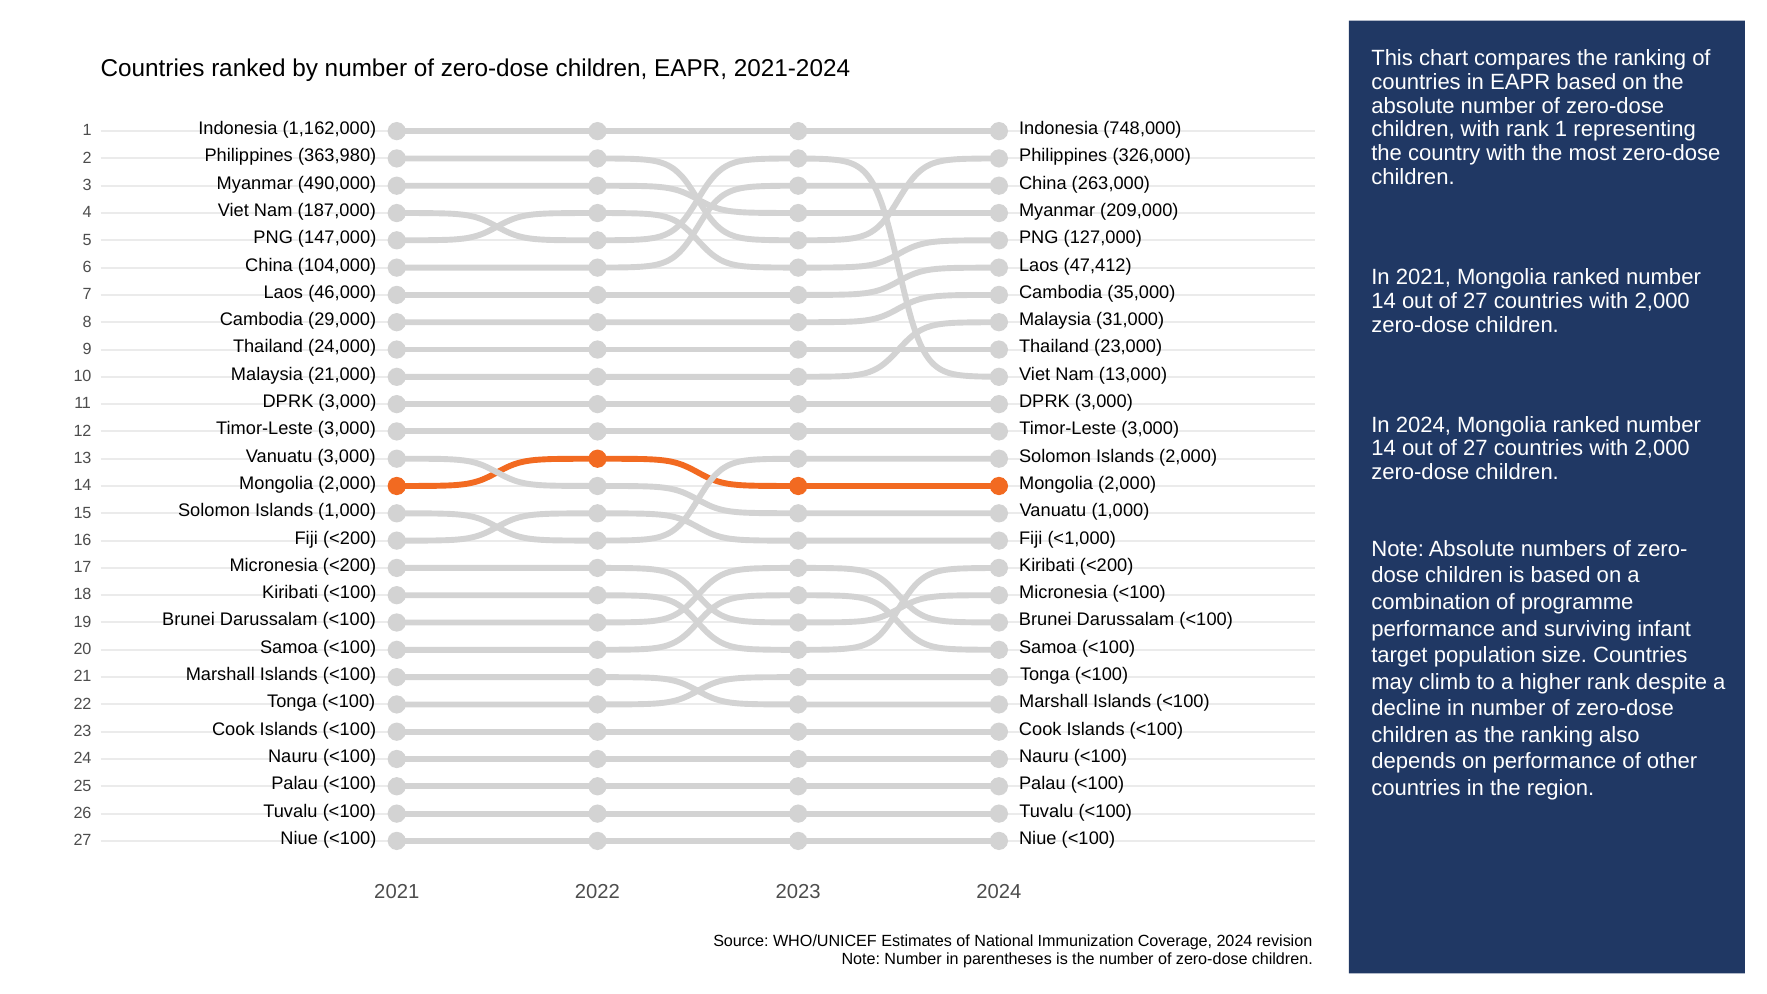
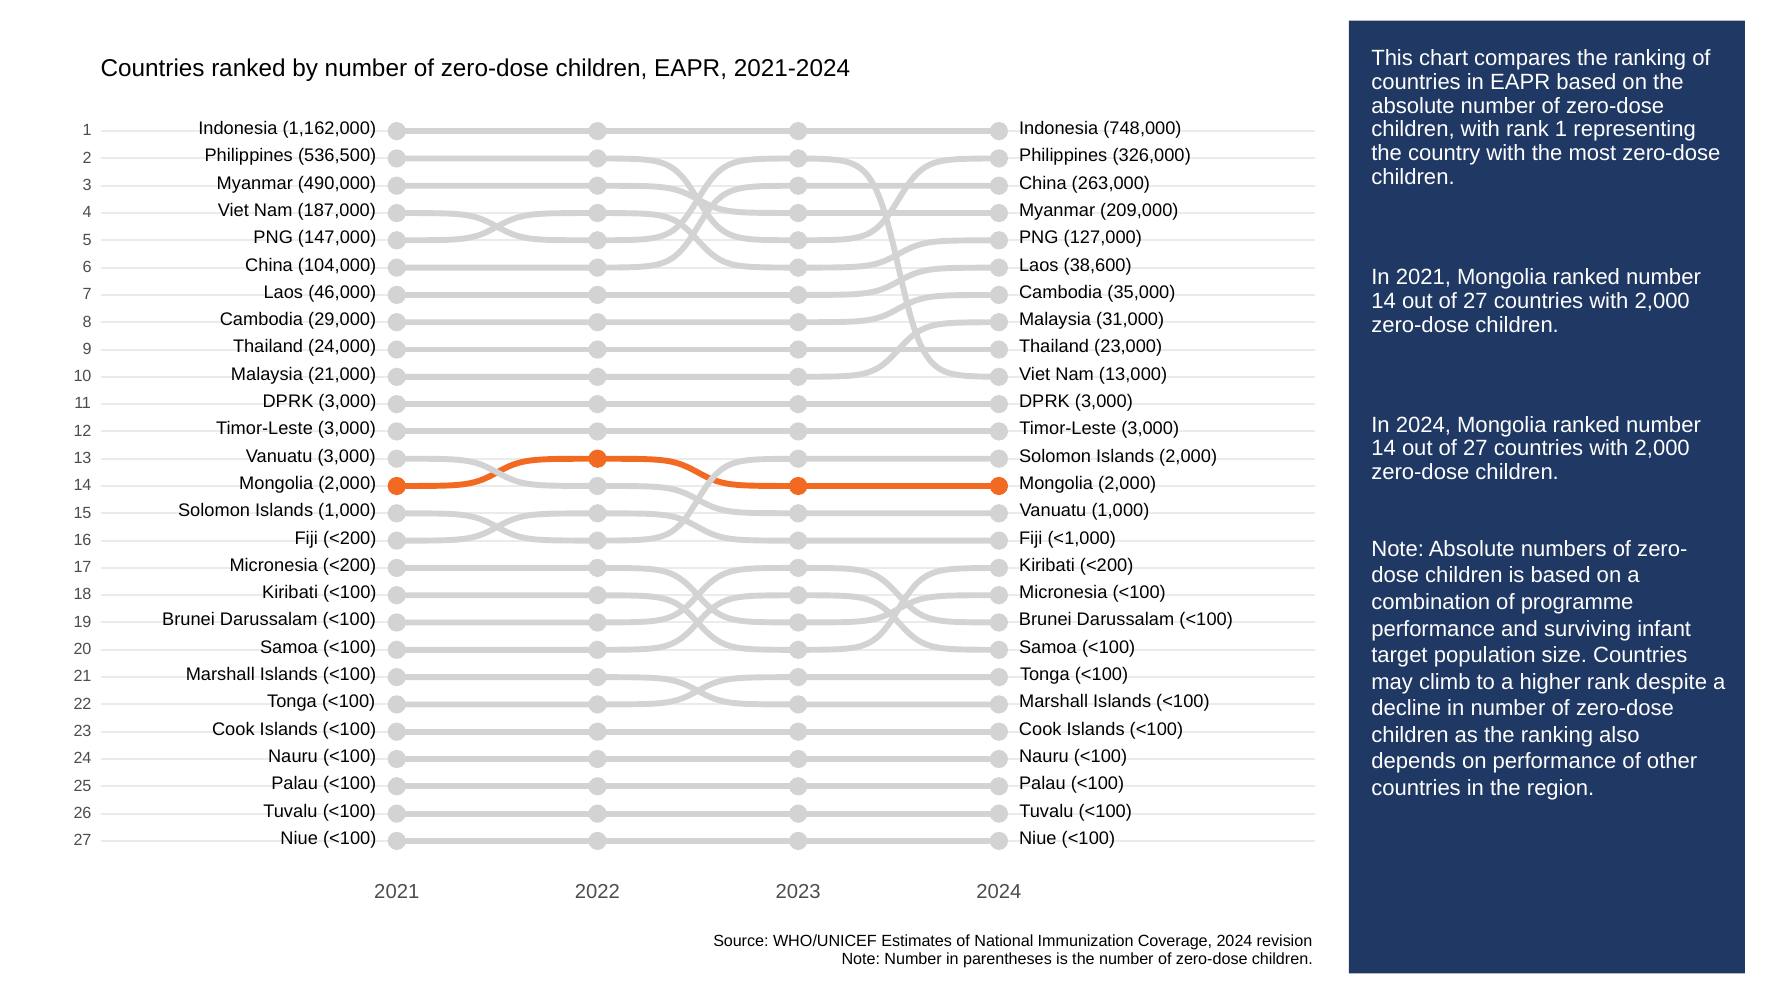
363,980: 363,980 -> 536,500 (337, 156)
47,412: 47,412 -> 38,600 (1098, 265)
